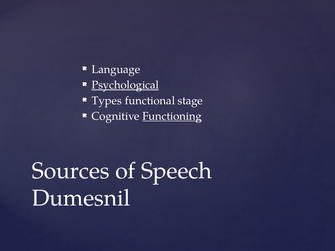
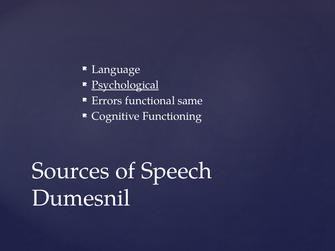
Types: Types -> Errors (107, 101)
stage: stage -> same (190, 101)
Functioning underline: present -> none (172, 116)
